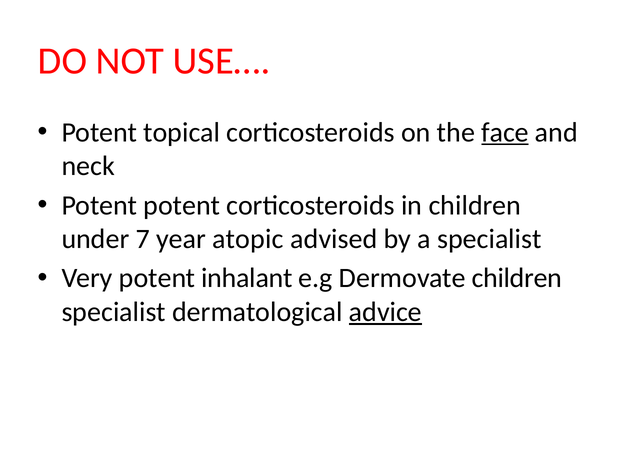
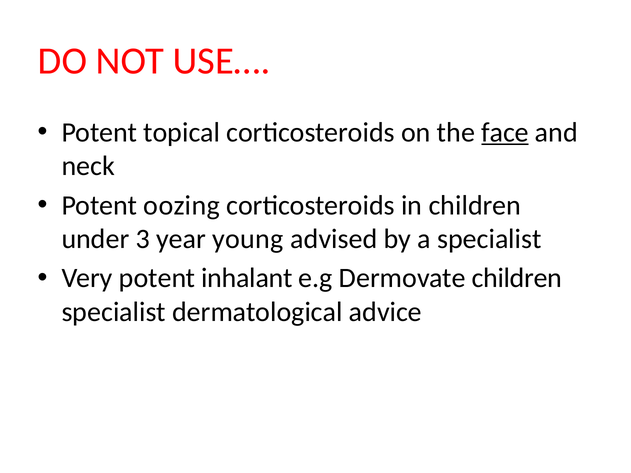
Potent potent: potent -> oozing (182, 205)
7: 7 -> 3 (143, 239)
atopic: atopic -> young (248, 239)
advice underline: present -> none (385, 312)
